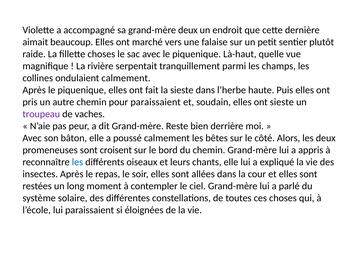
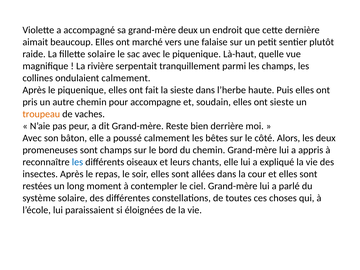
fillette choses: choses -> solaire (101, 54)
pour paraissaient: paraissaient -> accompagne (156, 102)
troupeau colour: purple -> orange (41, 114)
sont croisent: croisent -> champs (116, 150)
